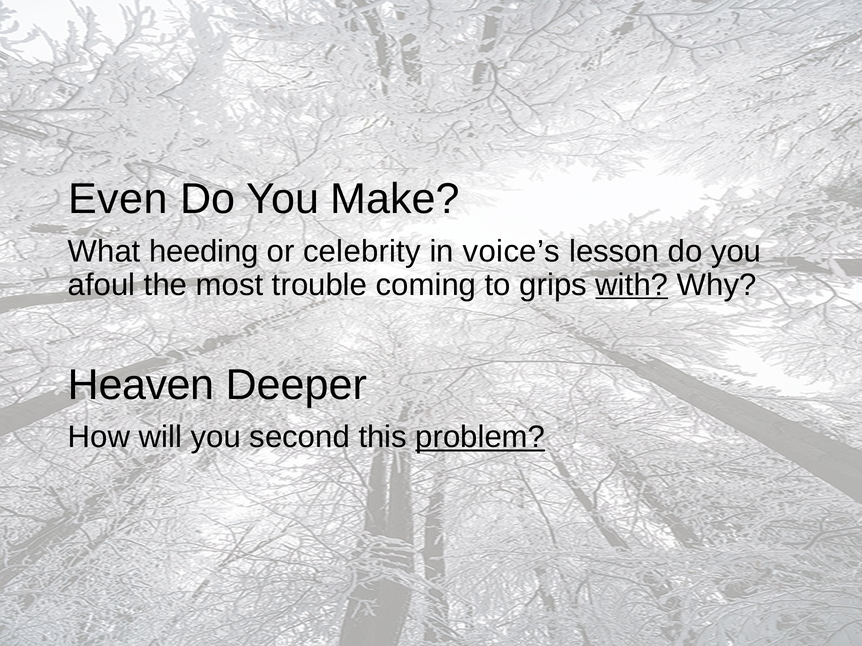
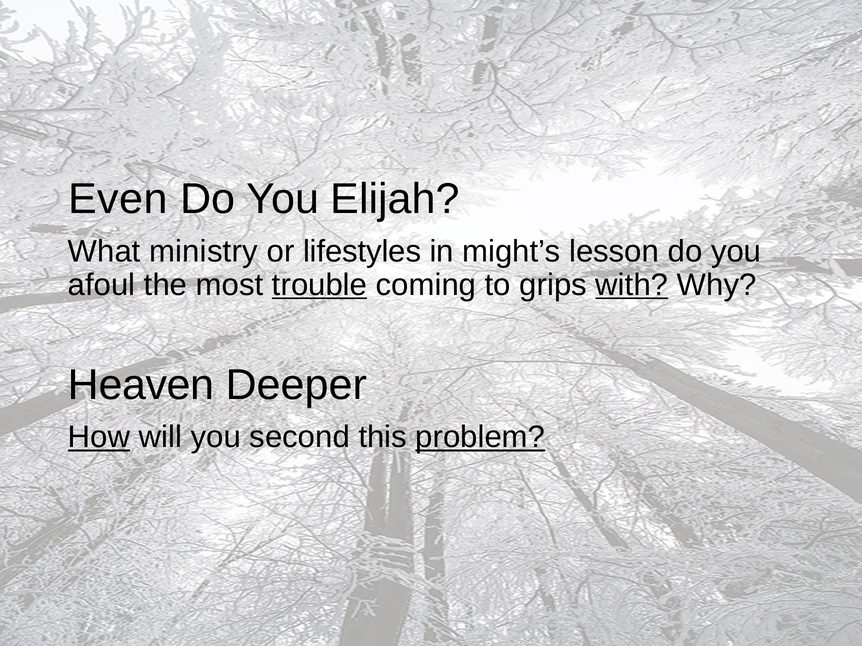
Make: Make -> Elijah (395, 199)
heeding: heeding -> ministry (204, 252)
celebrity: celebrity -> lifestyles (362, 252)
voice’s: voice’s -> might’s (511, 252)
trouble underline: none -> present (320, 285)
How underline: none -> present (99, 437)
